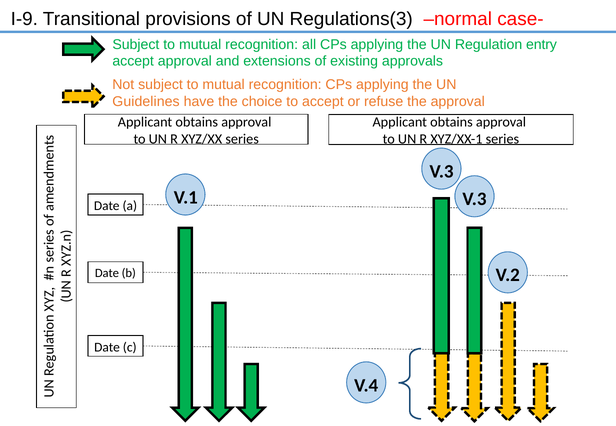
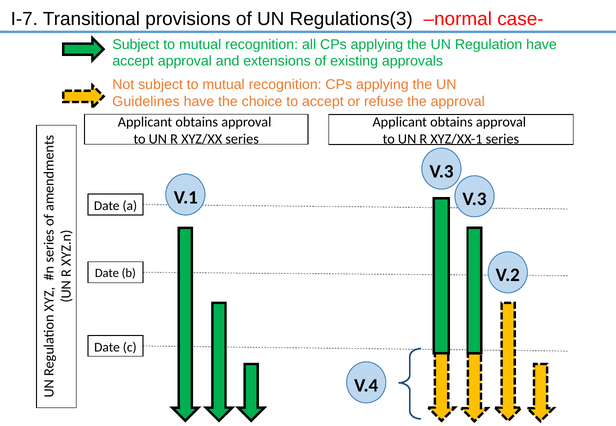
I-9: I-9 -> I-7 (24, 19)
Regulation entry: entry -> have (541, 44)
